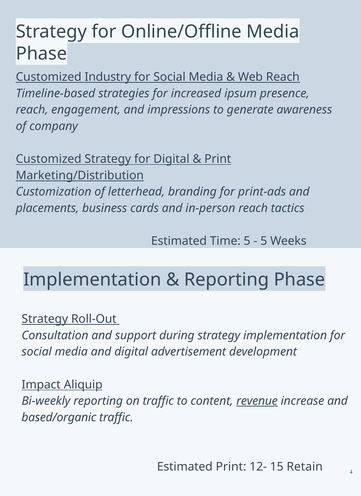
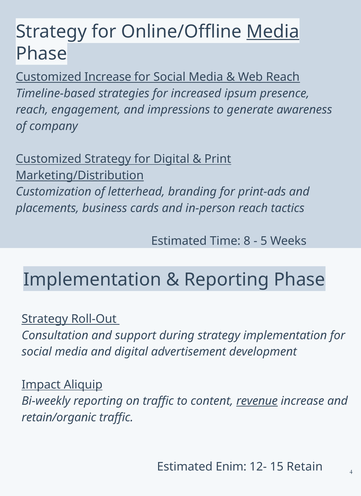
Media underline: none -> present (273, 32)
Customized Industry: Industry -> Increase (108, 77)
Time 5: 5 -> 8 (247, 241)
based/organic: based/organic -> retain/organic (59, 418)
Estimated Print: Print -> Enim (231, 467)
